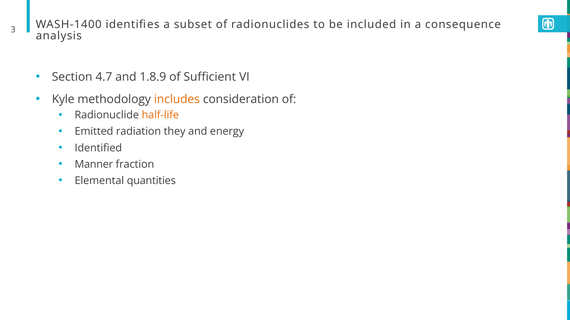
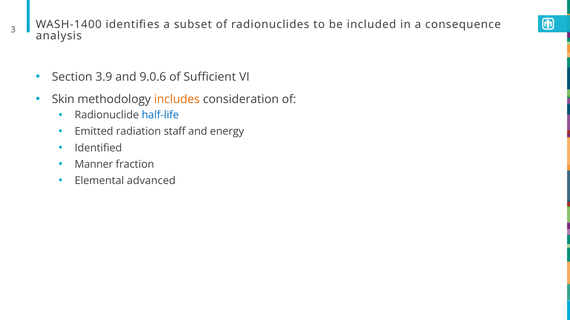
4.7: 4.7 -> 3.9 (104, 77)
1.8.9: 1.8.9 -> 9.0.6 (153, 77)
Kyle: Kyle -> Skin (63, 99)
half-life colour: orange -> blue (160, 115)
they: they -> staff (175, 132)
quantities: quantities -> advanced (151, 181)
